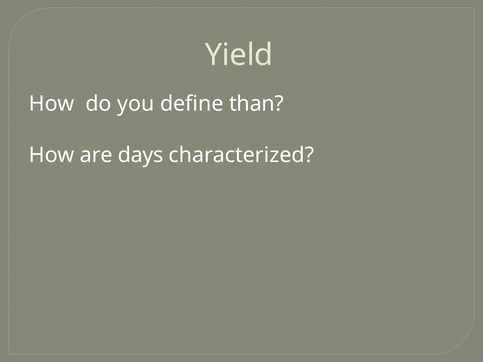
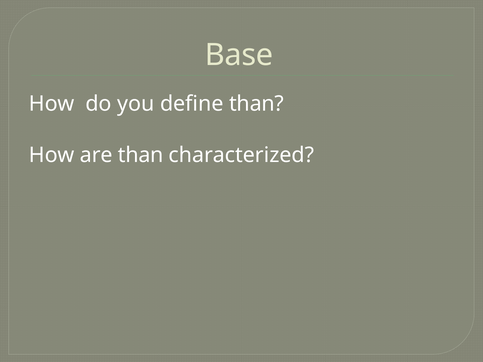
Yield: Yield -> Base (239, 55)
are days: days -> than (141, 155)
